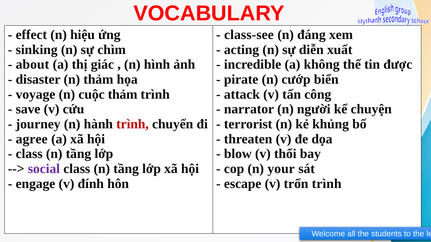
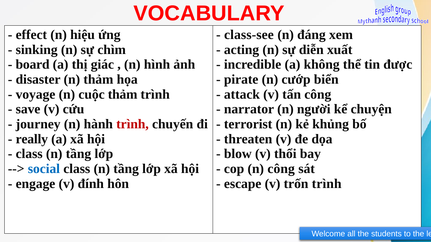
about: about -> board (33, 65)
agree: agree -> really (32, 139)
social colour: purple -> blue (44, 169)
n your: your -> công (281, 169)
